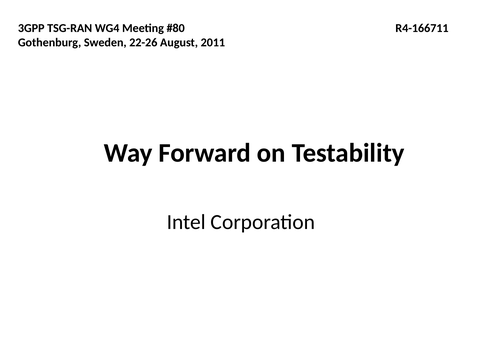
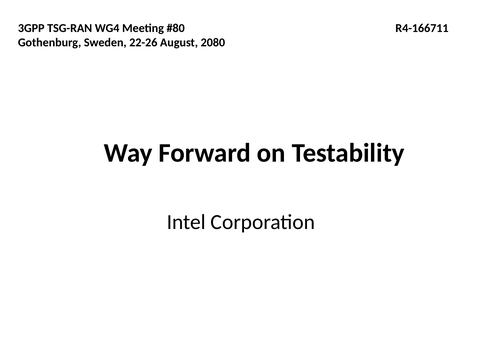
2011: 2011 -> 2080 (213, 42)
